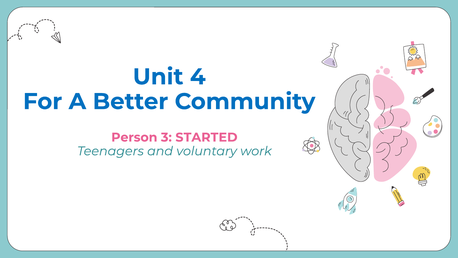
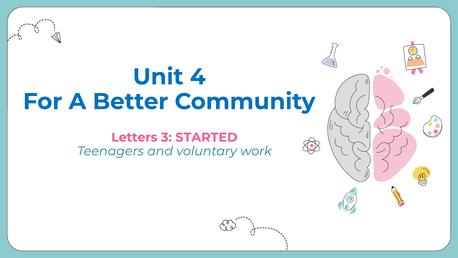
Person: Person -> Letters (134, 137)
